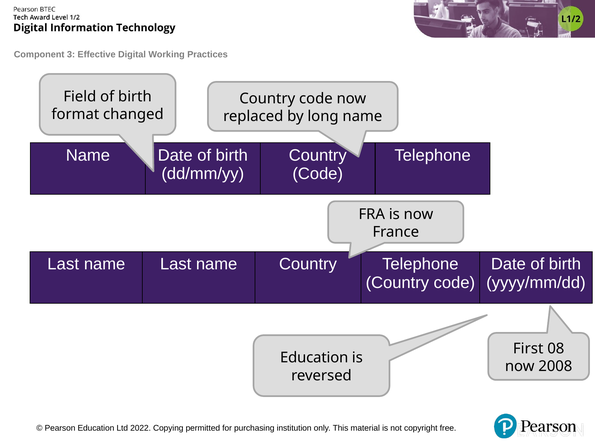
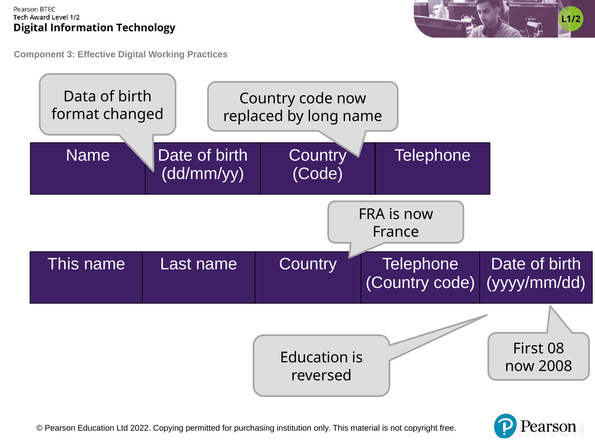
Field: Field -> Data (80, 97)
Last: Last -> This (63, 264)
